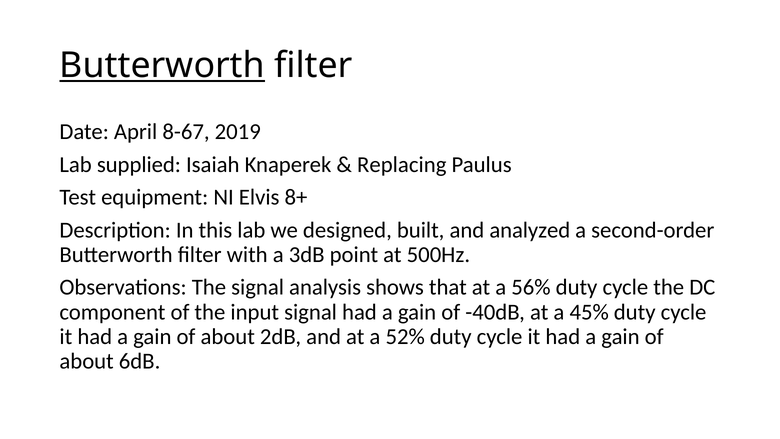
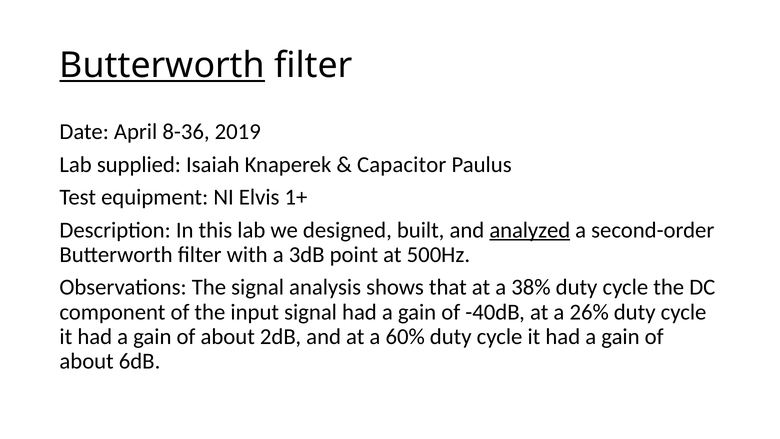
8-67: 8-67 -> 8-36 (186, 132)
Replacing: Replacing -> Capacitor (402, 165)
8+: 8+ -> 1+ (296, 197)
analyzed underline: none -> present (530, 230)
56%: 56% -> 38% (531, 287)
45%: 45% -> 26% (589, 312)
52%: 52% -> 60% (405, 336)
